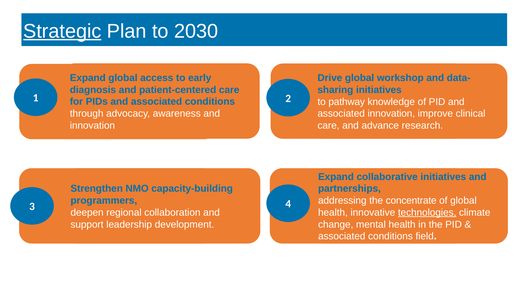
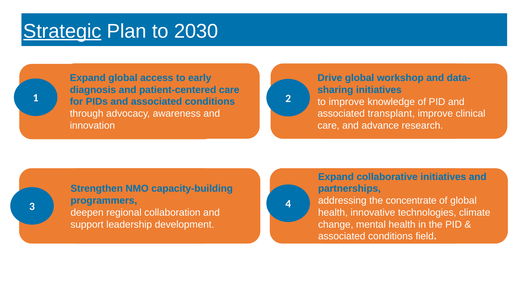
to pathway: pathway -> improve (347, 102)
associated innovation: innovation -> transplant (391, 114)
technologies underline: present -> none (427, 212)
